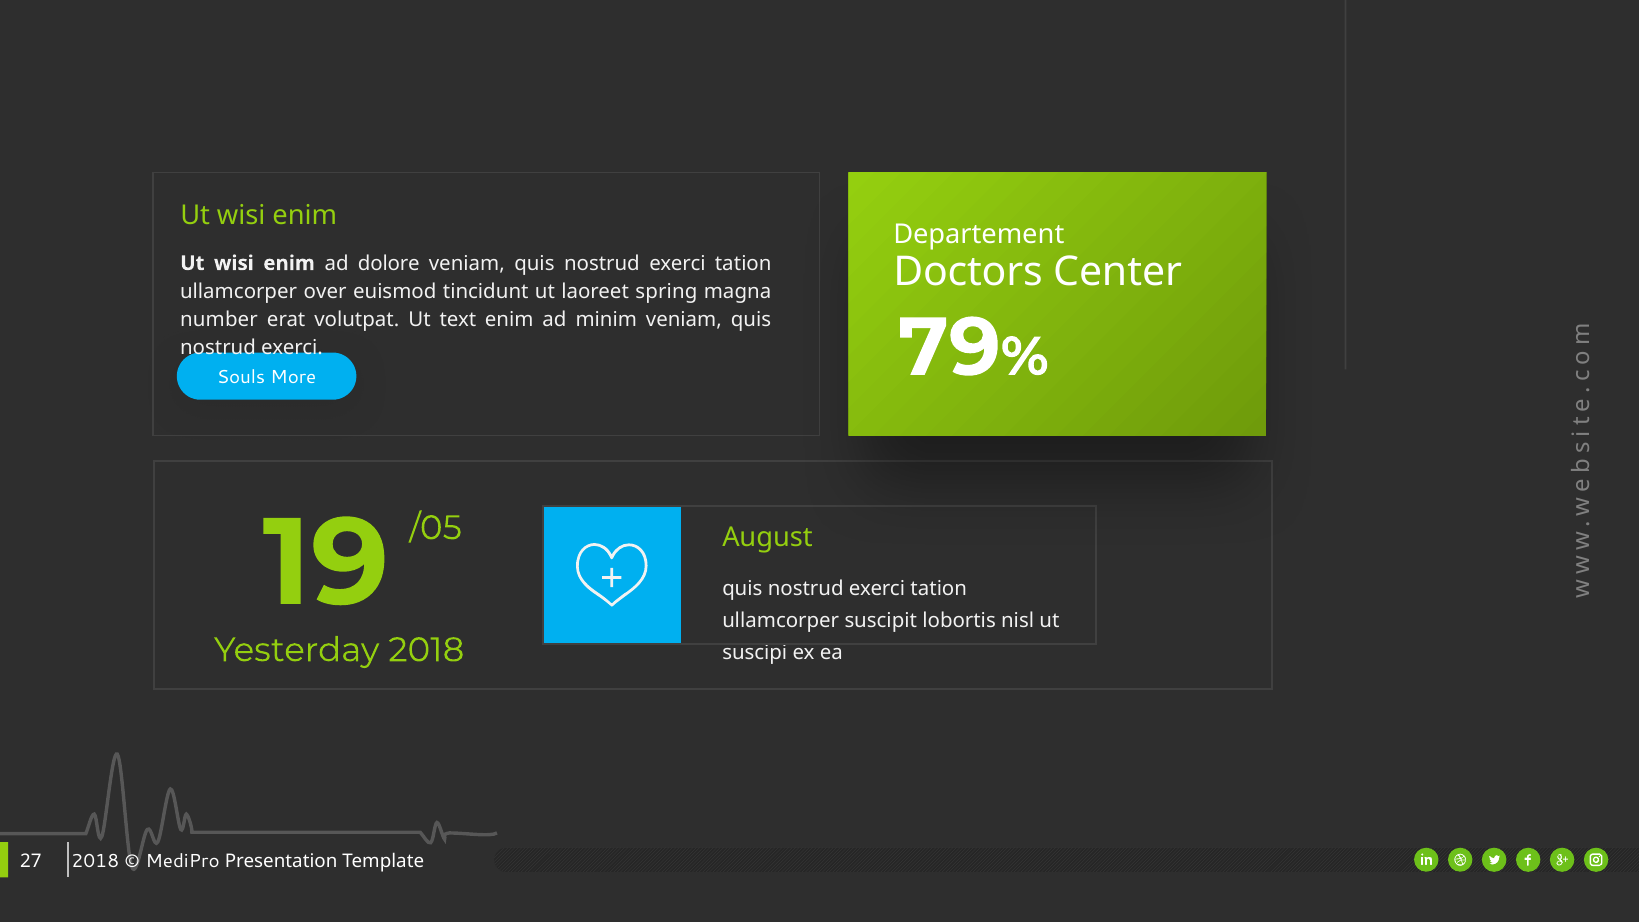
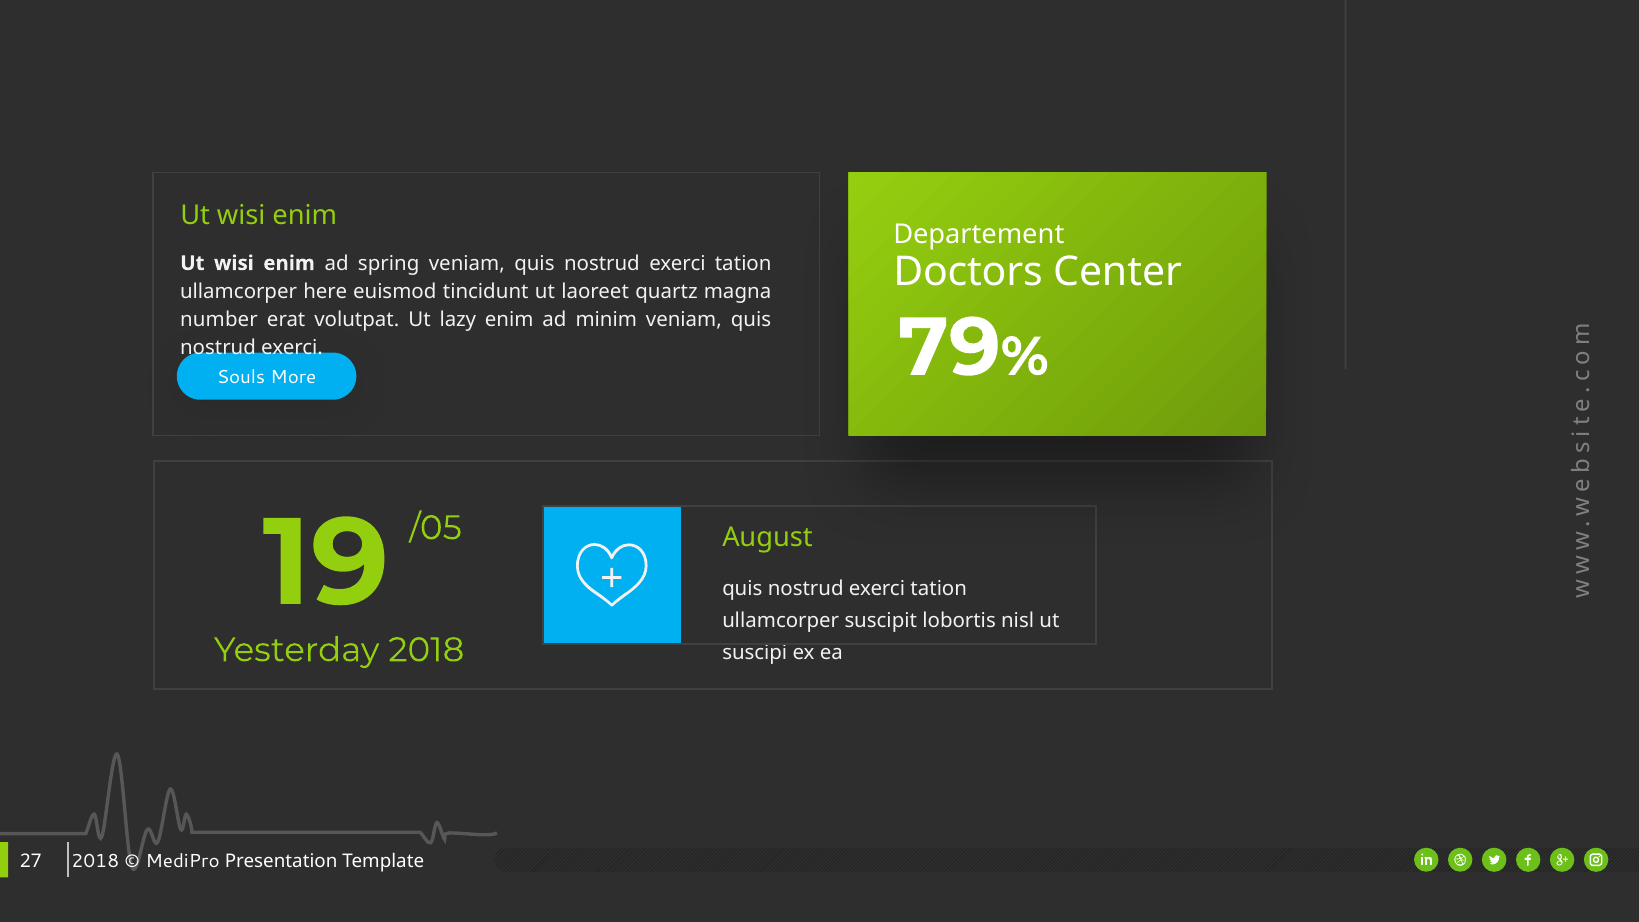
dolore: dolore -> spring (389, 263)
over: over -> here (325, 291)
spring: spring -> quartz (666, 291)
text: text -> lazy (458, 319)
